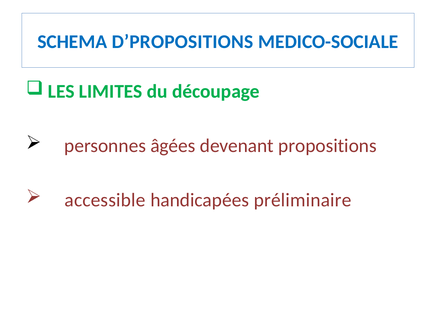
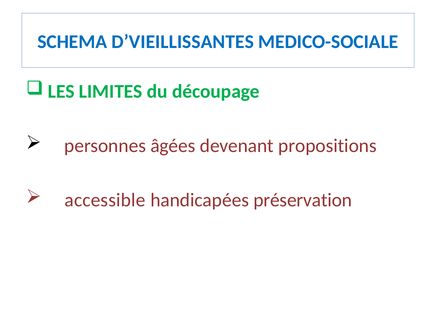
D’PROPOSITIONS: D’PROPOSITIONS -> D’VIEILLISSANTES (183, 42)
préliminaire: préliminaire -> préservation (303, 200)
